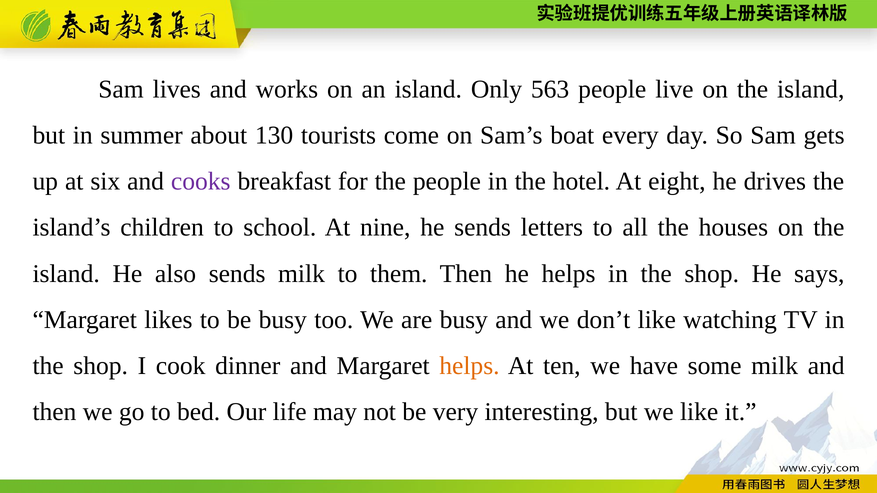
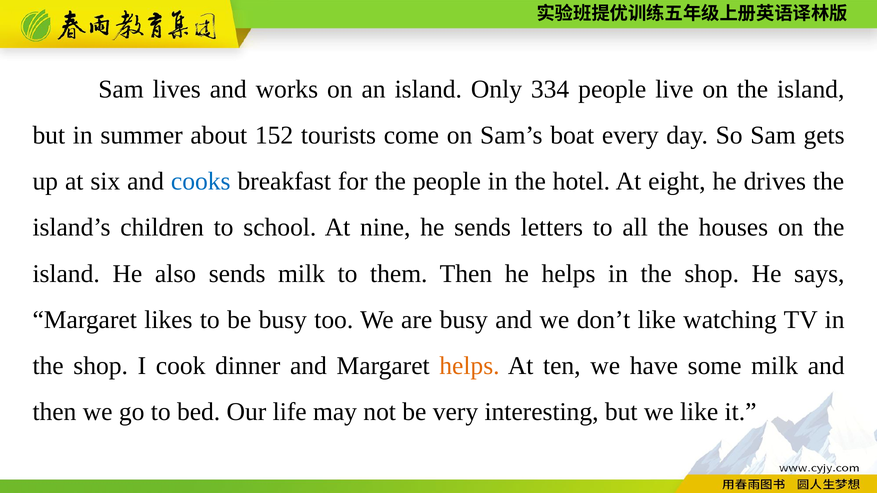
563: 563 -> 334 (550, 89)
130: 130 -> 152 (274, 136)
cooks colour: purple -> blue (201, 182)
